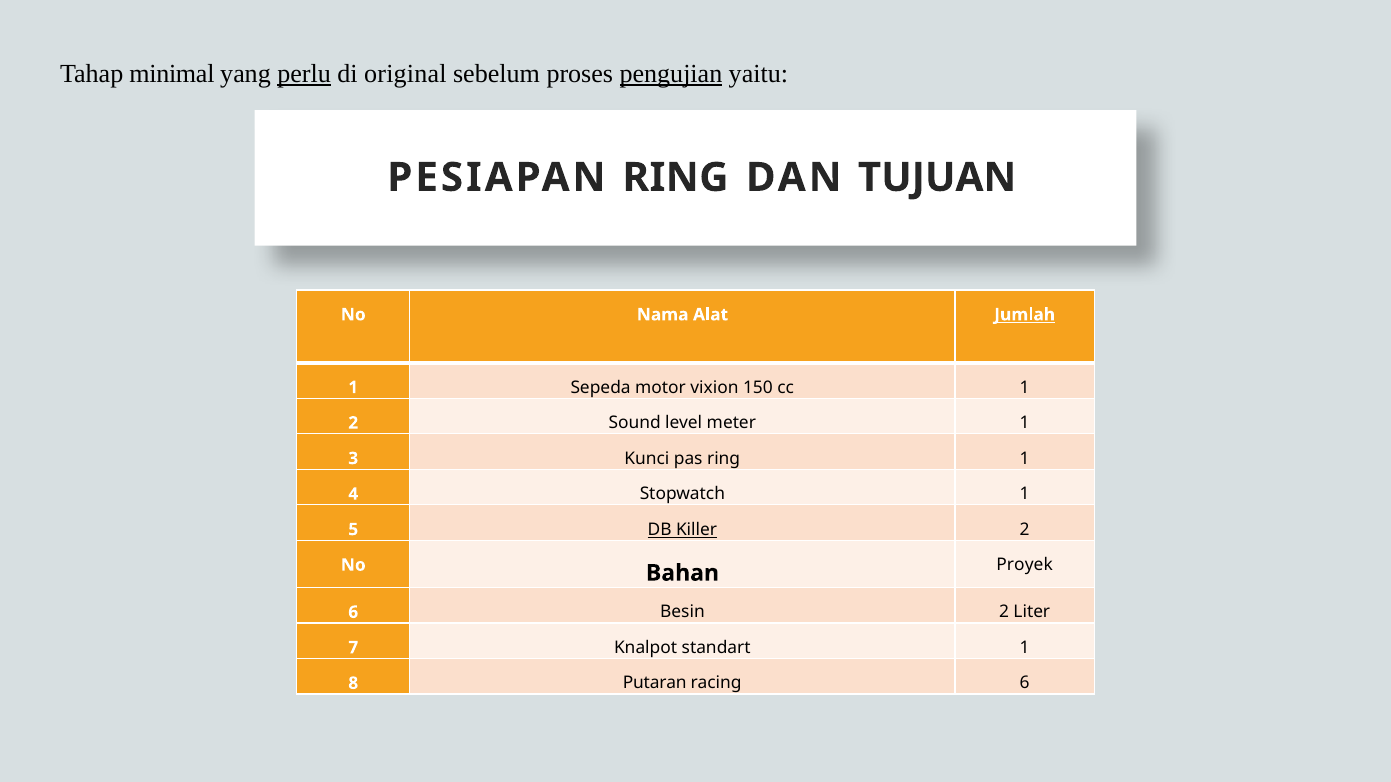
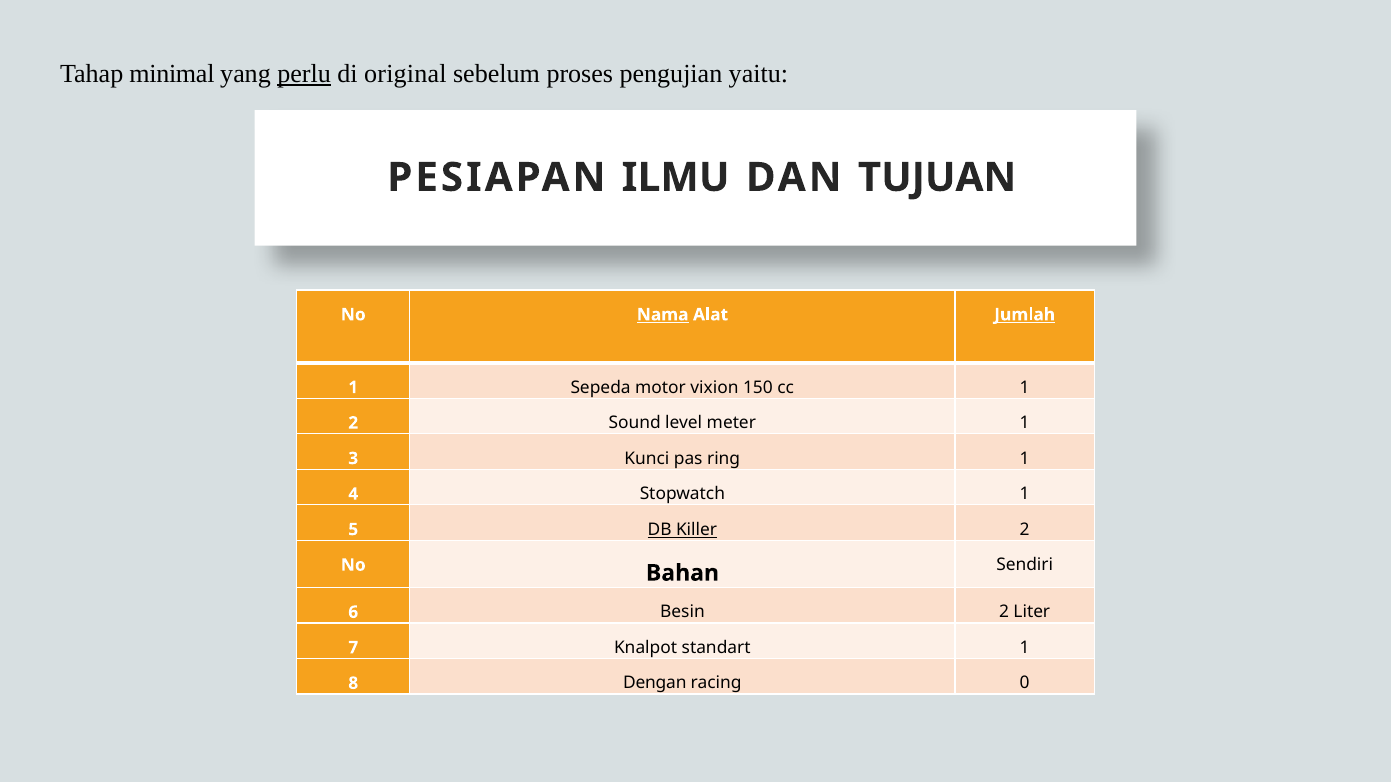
pengujian underline: present -> none (671, 74)
PESIAPAN RING: RING -> ILMU (676, 178)
Nama underline: none -> present (663, 315)
Proyek: Proyek -> Sendiri (1025, 565)
Putaran: Putaran -> Dengan (655, 684)
racing 6: 6 -> 0 (1025, 684)
